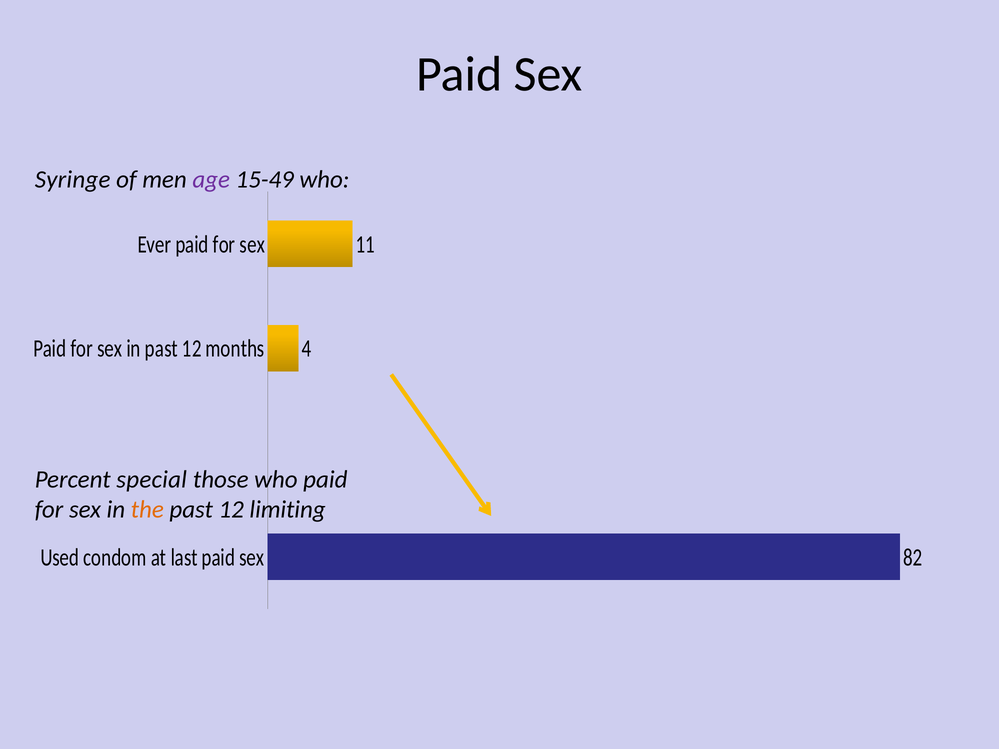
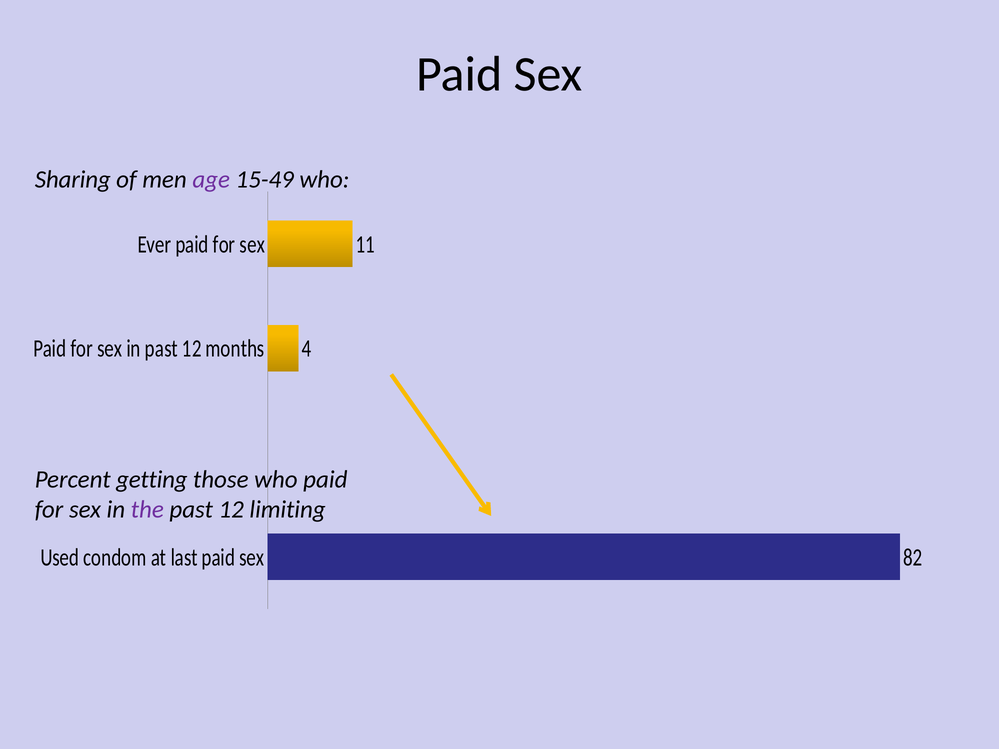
Syringe: Syringe -> Sharing (73, 180)
special: special -> getting (152, 479)
the colour: orange -> purple (147, 509)
